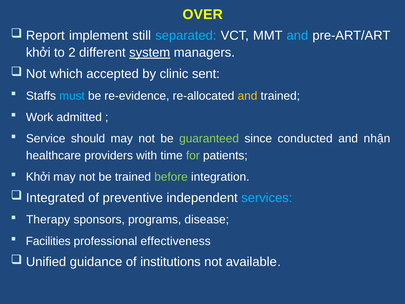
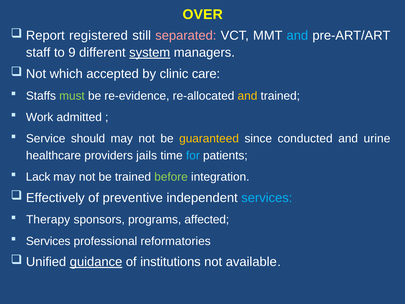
implement: implement -> registered (98, 36)
separated colour: light blue -> pink (186, 36)
khởi: khởi -> staff (38, 53)
2: 2 -> 9 (72, 53)
sent: sent -> care (206, 74)
must colour: light blue -> light green (72, 96)
guaranteed colour: light green -> yellow (209, 139)
nhận: nhận -> urine (377, 139)
with: with -> jails (147, 155)
for colour: light green -> light blue (193, 155)
Khởi: Khởi -> Lack (38, 177)
Integrated: Integrated -> Effectively (55, 198)
disease: disease -> affected (207, 220)
Facilities: Facilities -> Services (48, 241)
effectiveness: effectiveness -> reformatories (176, 241)
guidance underline: none -> present (96, 262)
